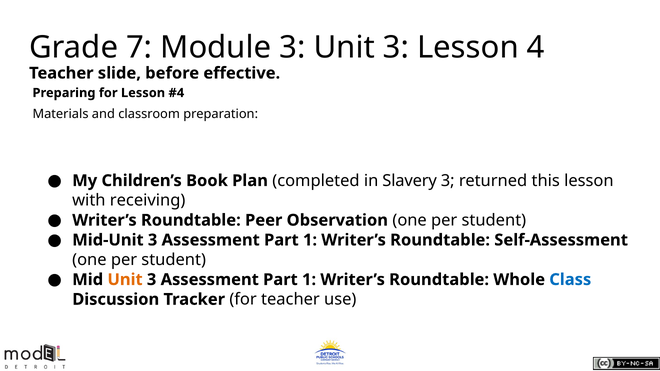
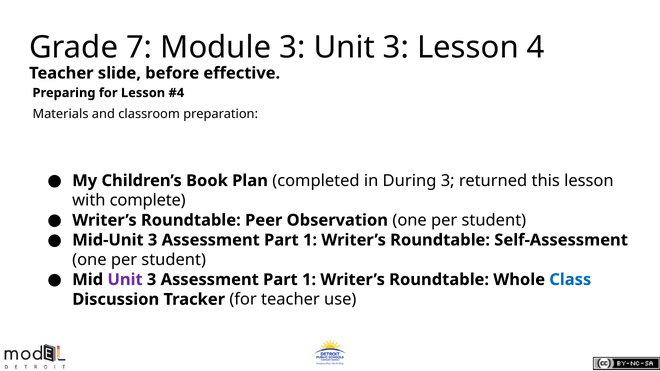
Slavery: Slavery -> During (410, 181)
receiving: receiving -> complete (148, 201)
Unit colour: orange -> purple (125, 280)
